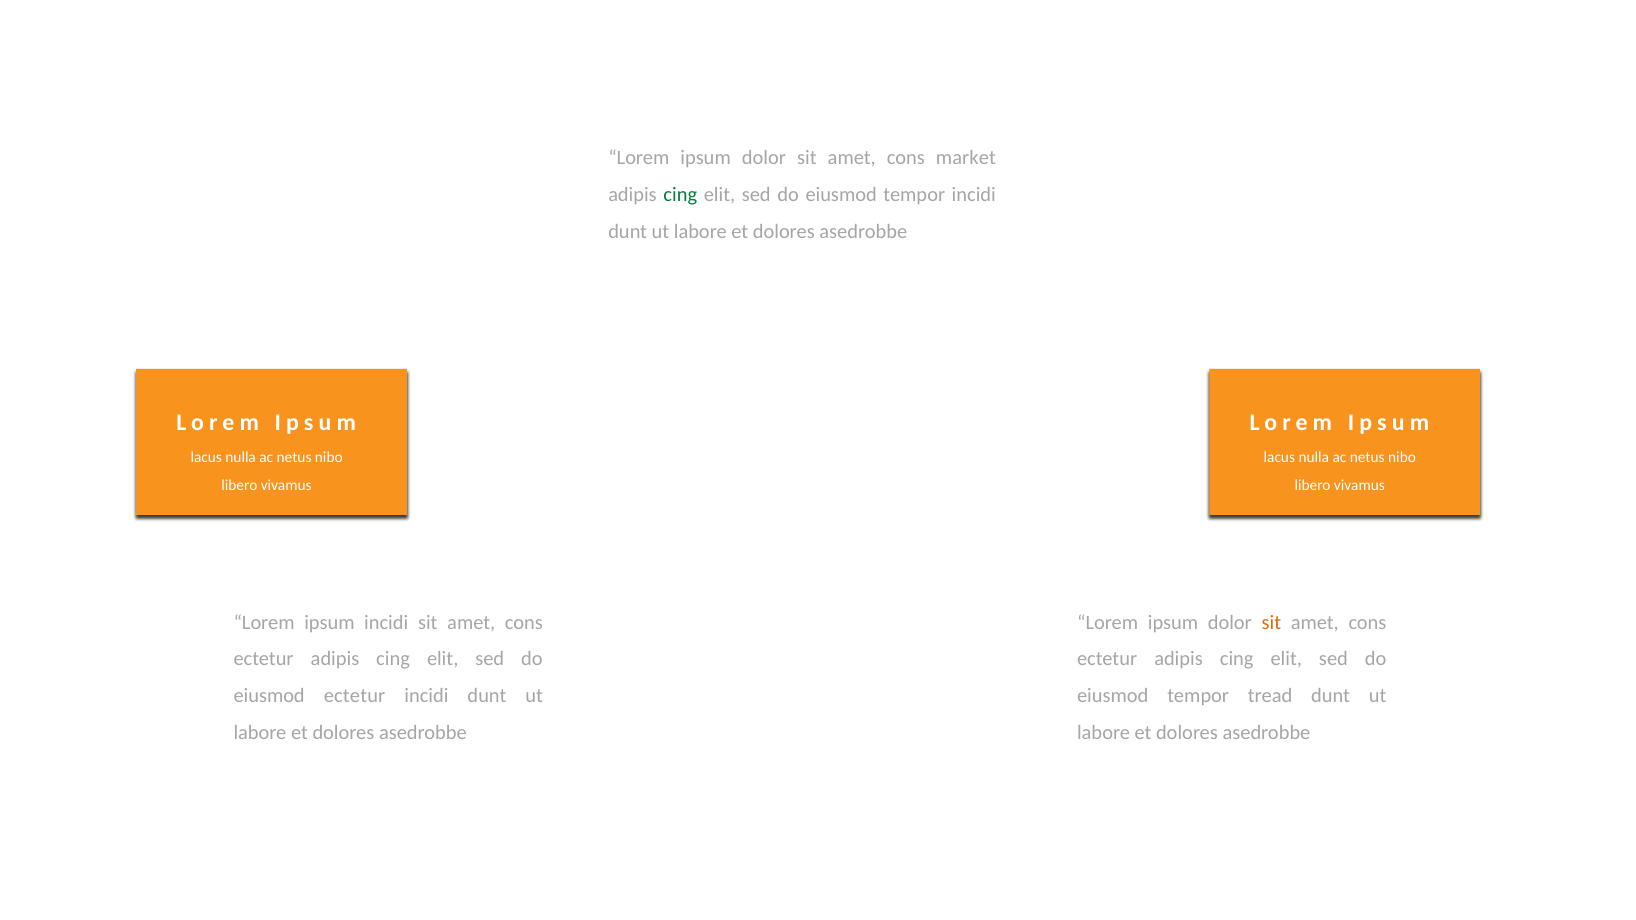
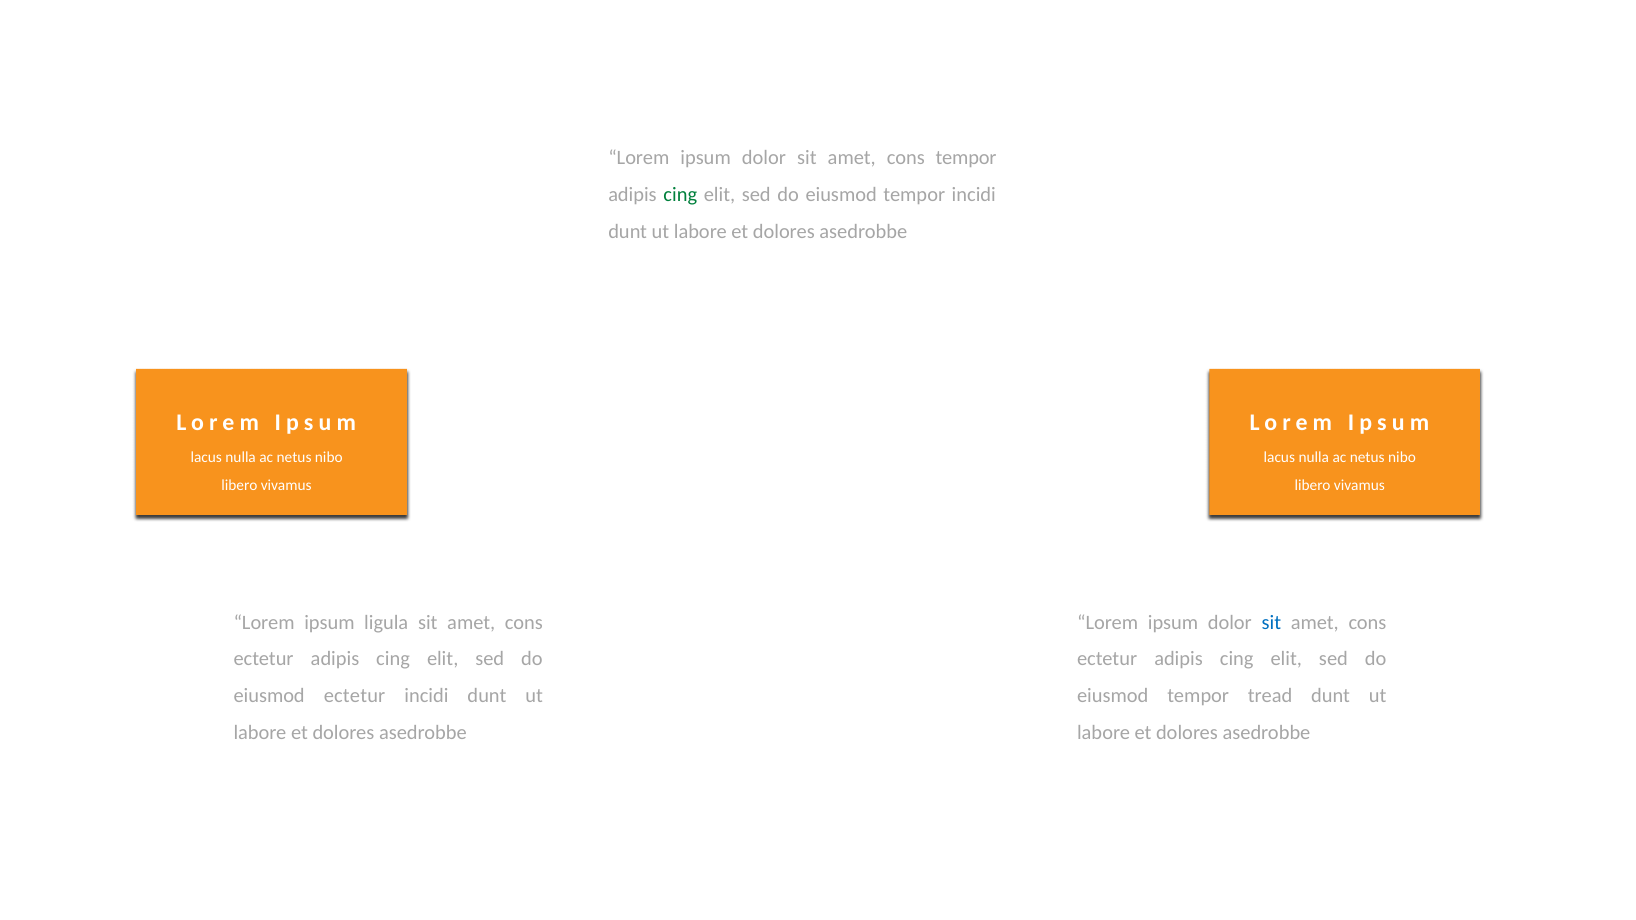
cons market: market -> tempor (966, 158)
ipsum incidi: incidi -> ligula (386, 622)
sit colour: orange -> blue (1271, 622)
